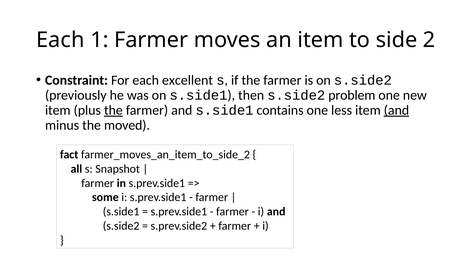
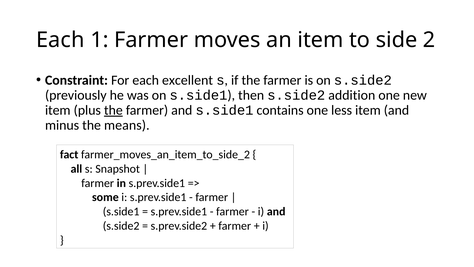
problem: problem -> addition (352, 95)
and underline: present -> none (396, 110)
moved: moved -> means (127, 125)
